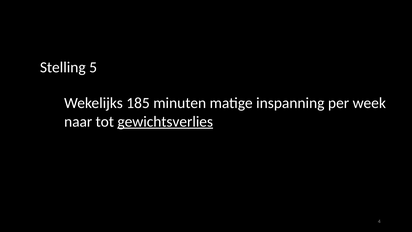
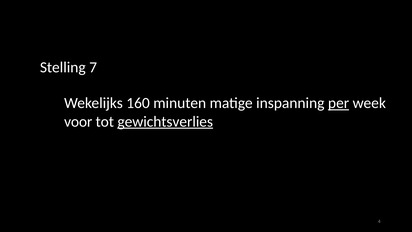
5: 5 -> 7 (93, 67)
185: 185 -> 160 (138, 103)
per underline: none -> present (339, 103)
naar: naar -> voor (78, 121)
